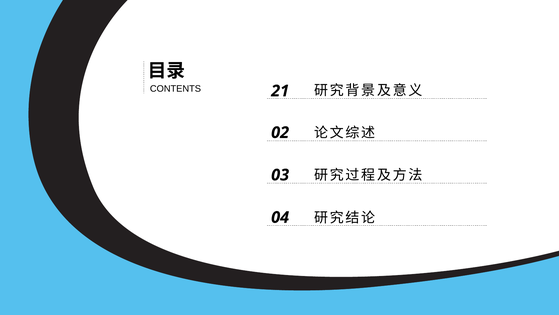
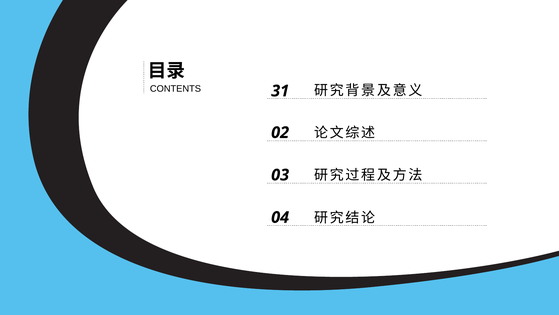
21: 21 -> 31 (280, 91)
